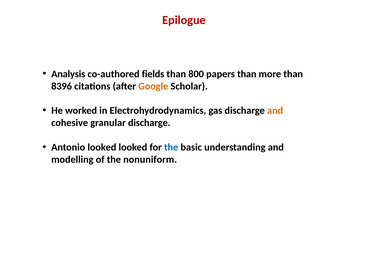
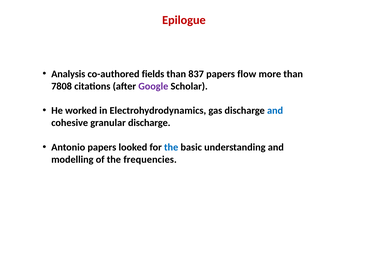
800: 800 -> 837 (196, 74)
papers than: than -> flow (247, 74)
8396: 8396 -> 7808 (62, 86)
Google colour: orange -> purple (153, 86)
and colour: orange -> blue (275, 111)
Antonio looked: looked -> papers (102, 147)
nonuniform: nonuniform -> frequencies (150, 160)
